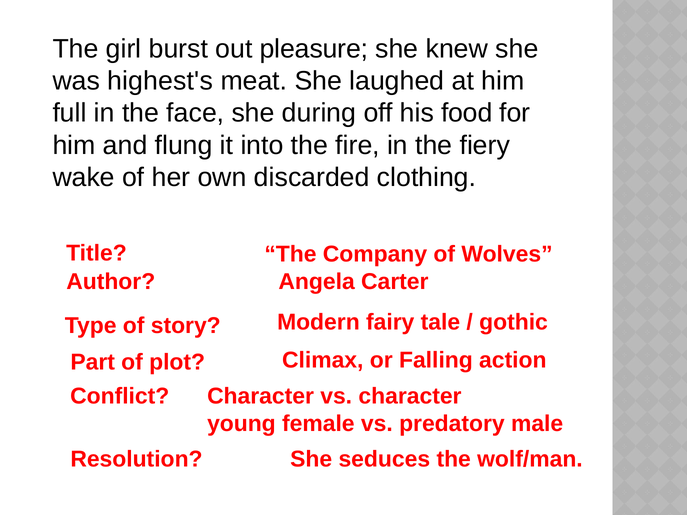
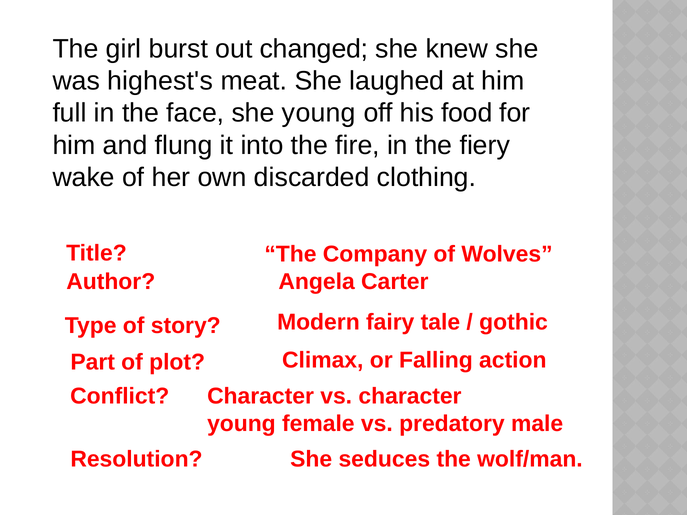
pleasure: pleasure -> changed (314, 49)
she during: during -> young (319, 113)
